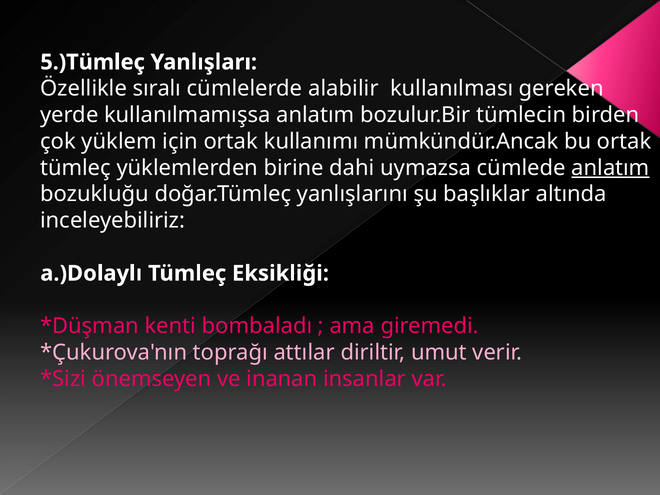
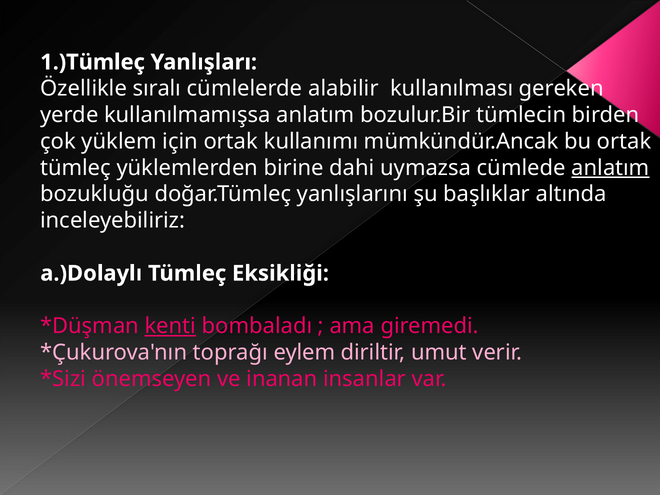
5.)Tümleç: 5.)Tümleç -> 1.)Tümleç (93, 62)
kenti underline: none -> present (170, 326)
attılar: attılar -> eylem (304, 353)
